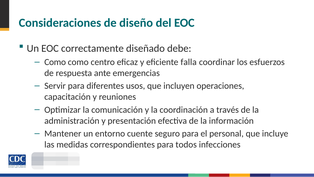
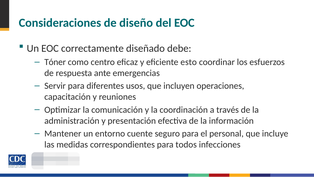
Como: Como -> Tóner (55, 62)
falla: falla -> esto (189, 62)
